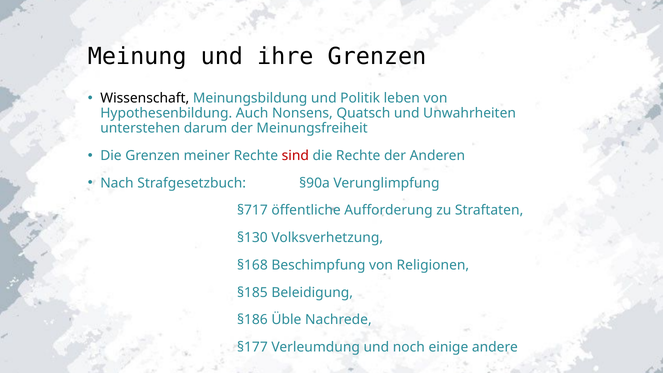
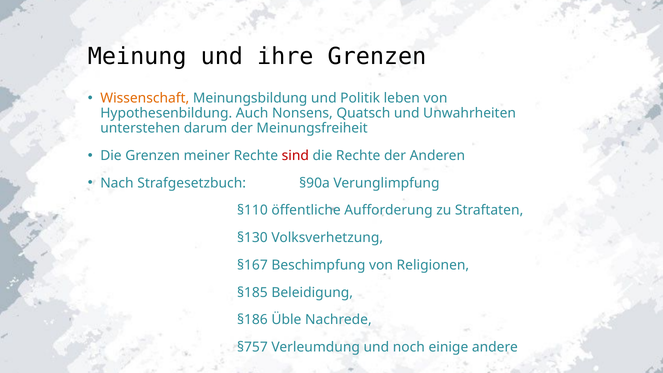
Wissenschaft colour: black -> orange (145, 98)
§717: §717 -> §110 (252, 210)
§168: §168 -> §167 (252, 265)
§177: §177 -> §757 (252, 347)
